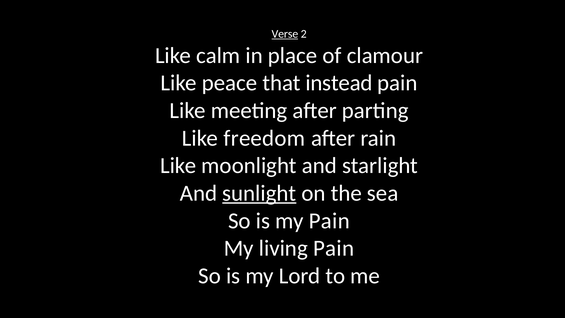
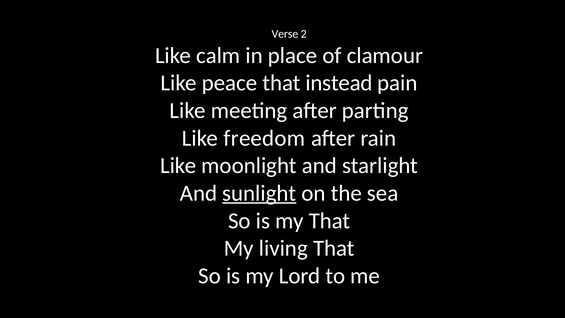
Verse underline: present -> none (285, 34)
my Pain: Pain -> That (329, 221)
living Pain: Pain -> That (334, 248)
